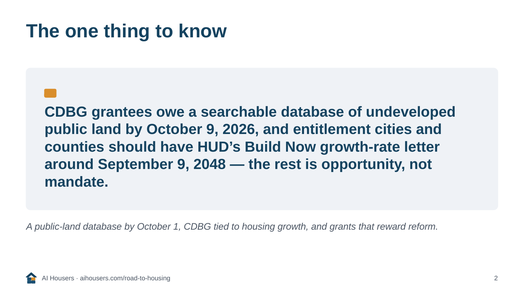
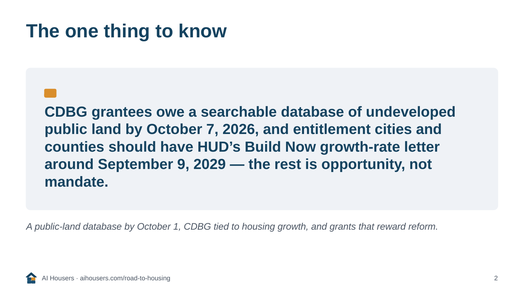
October 9: 9 -> 7 (212, 129)
2048: 2048 -> 2029 (210, 164)
